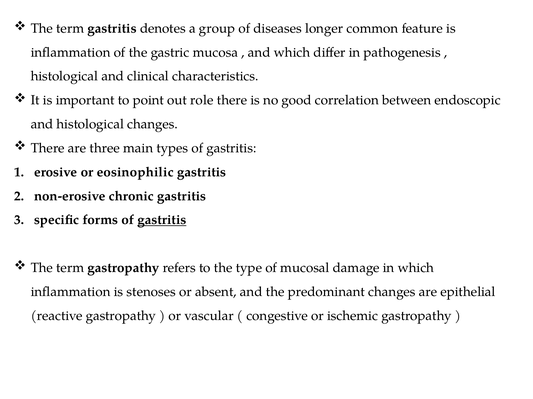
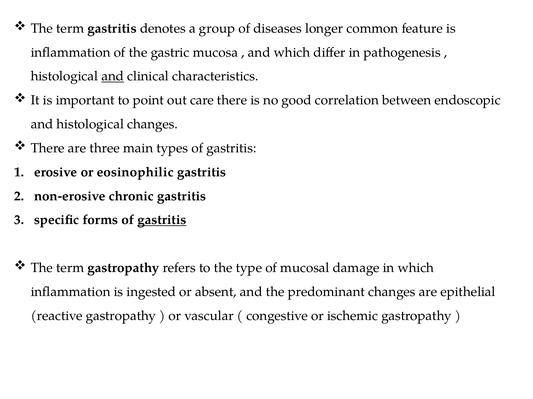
and underline: none -> present (113, 76)
role: role -> care (202, 100)
stenoses: stenoses -> ingested (151, 292)
